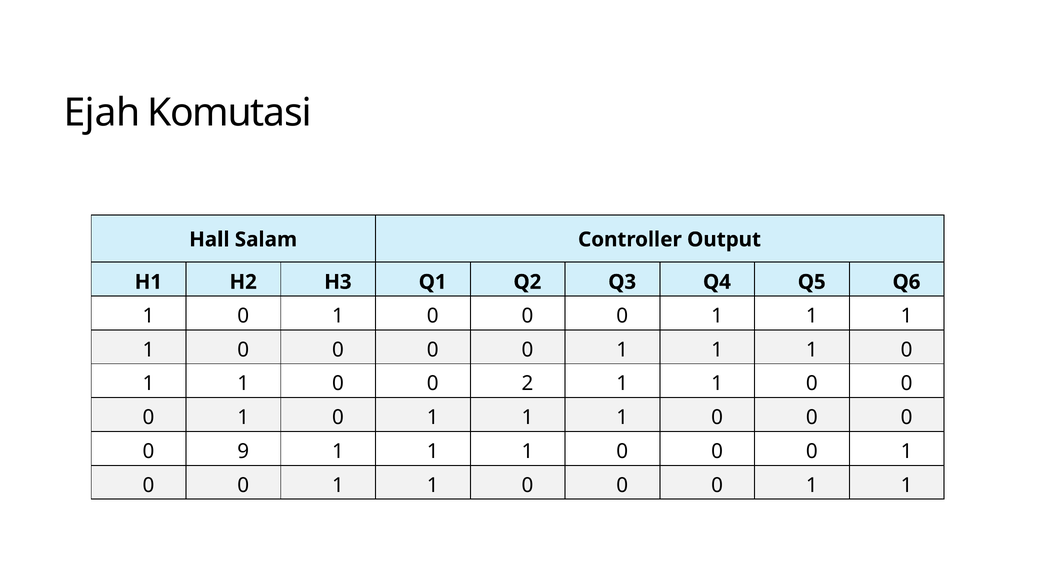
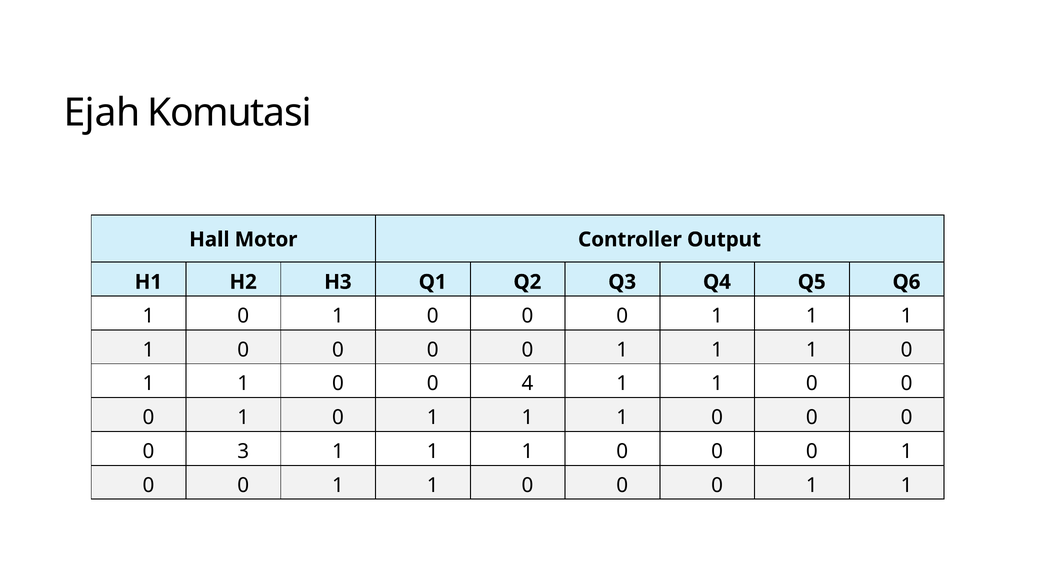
Salam: Salam -> Motor (266, 239)
2: 2 -> 4 (528, 383)
9: 9 -> 3 (243, 451)
